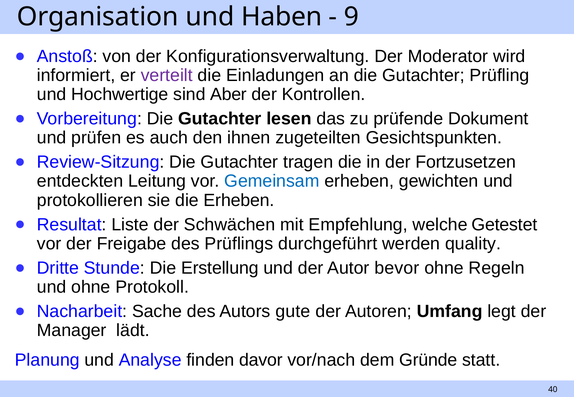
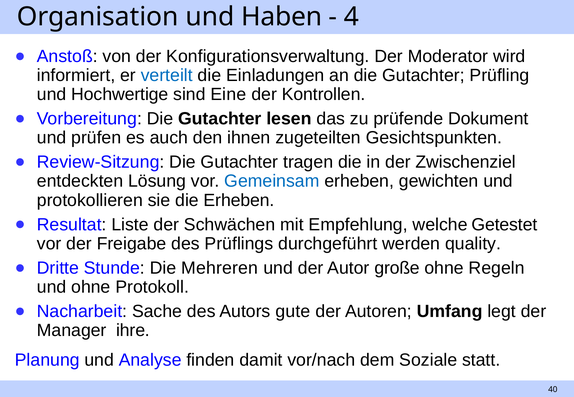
9: 9 -> 4 (352, 17)
verteilt colour: purple -> blue (167, 75)
Aber: Aber -> Eine (228, 94)
Fortzusetzen: Fortzusetzen -> Zwischenziel (466, 162)
Leitung: Leitung -> Lösung (157, 181)
Erstellung: Erstellung -> Mehreren (220, 268)
bevor: bevor -> große (397, 268)
lädt: lädt -> ihre (133, 331)
davor: davor -> damit (261, 360)
Gründe: Gründe -> Soziale (428, 360)
